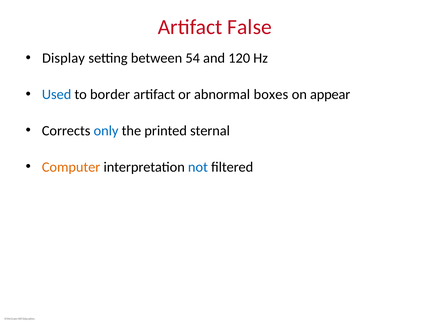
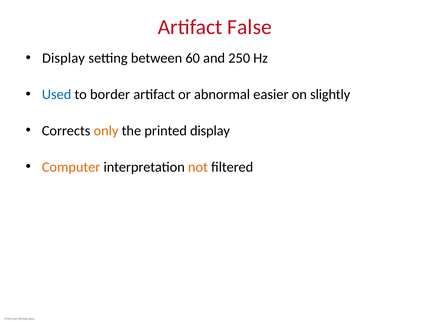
54: 54 -> 60 (193, 58)
120: 120 -> 250 (239, 58)
boxes: boxes -> easier (271, 95)
appear: appear -> slightly (330, 95)
only colour: blue -> orange (106, 131)
printed sternal: sternal -> display (210, 131)
not colour: blue -> orange (198, 167)
